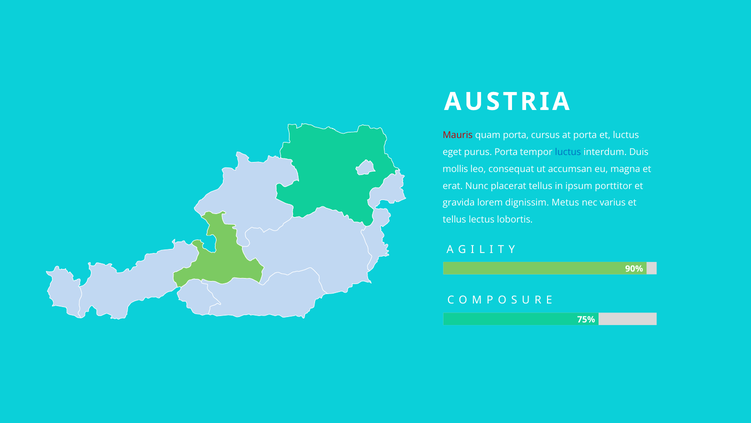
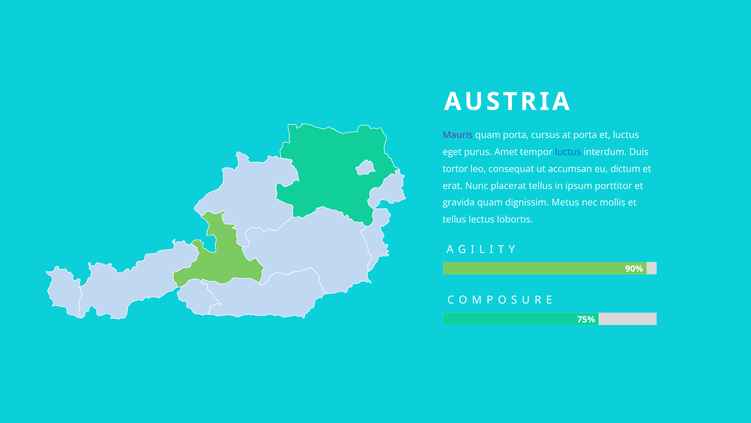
Mauris colour: red -> purple (458, 135)
purus Porta: Porta -> Amet (506, 152)
mollis: mollis -> tortor (455, 169)
magna: magna -> dictum (625, 169)
gravida lorem: lorem -> quam (490, 203)
varius: varius -> mollis (613, 203)
